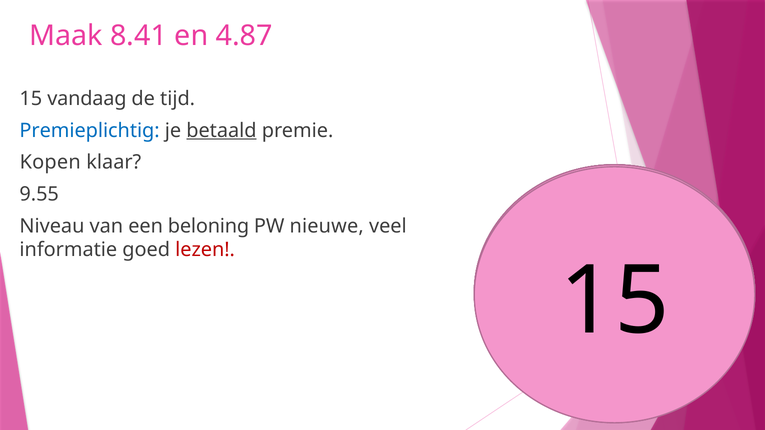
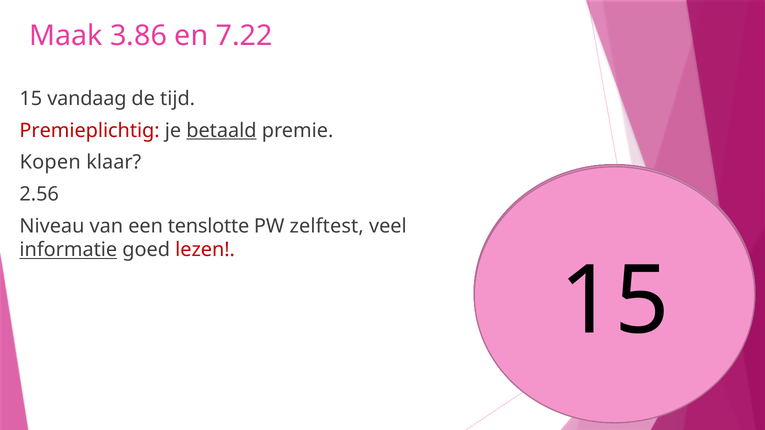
8.41: 8.41 -> 3.86 (138, 36)
4.87: 4.87 -> 7.22 (244, 36)
Premieplichtig colour: blue -> red (90, 131)
9.55: 9.55 -> 2.56 (39, 194)
beloning: beloning -> tenslotte (209, 226)
nieuwe: nieuwe -> zelftest (327, 226)
informatie underline: none -> present (68, 250)
